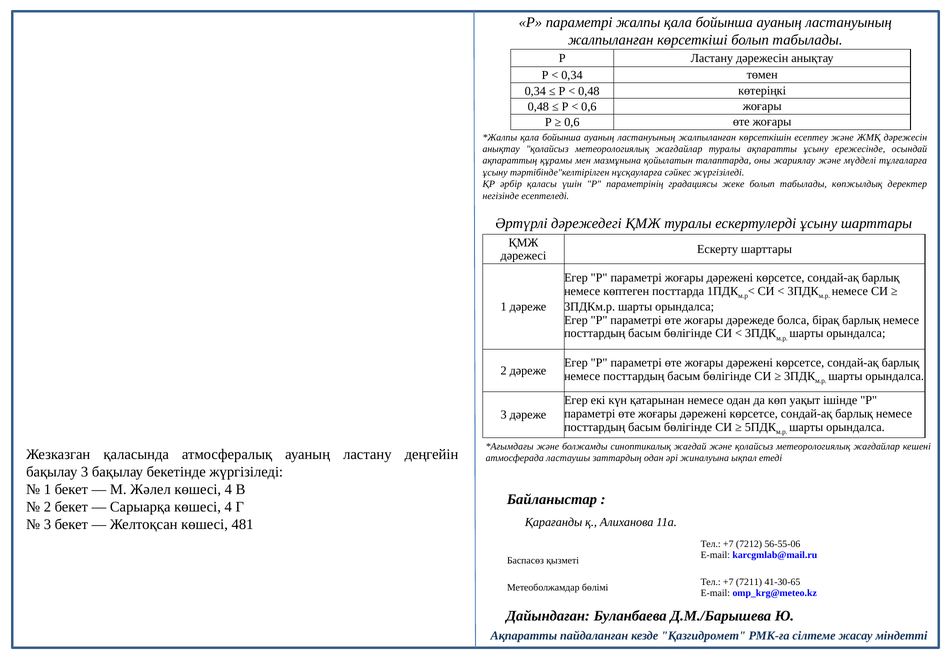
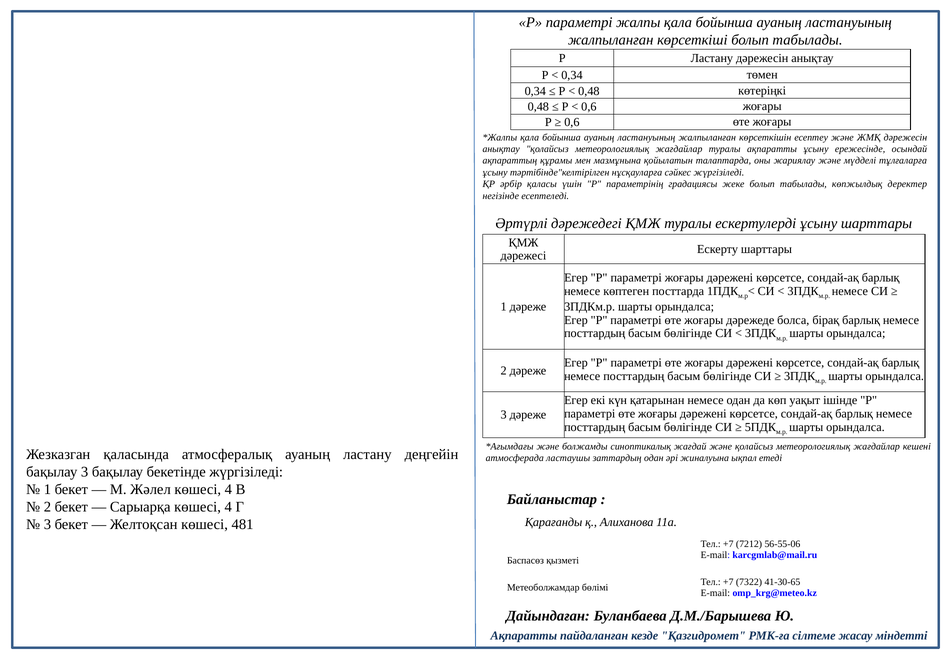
7211: 7211 -> 7322 (749, 582)
